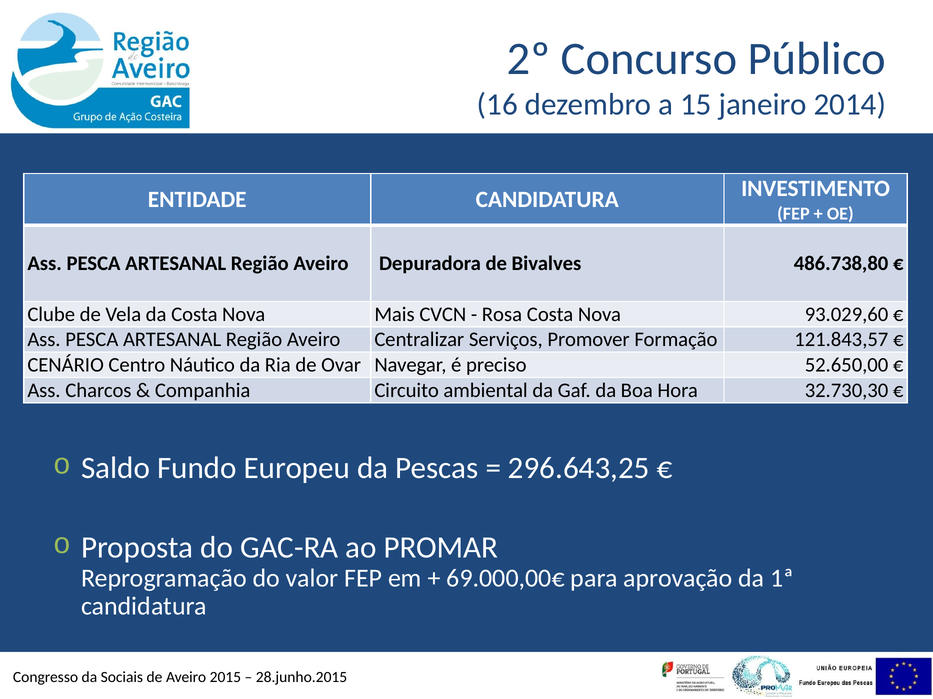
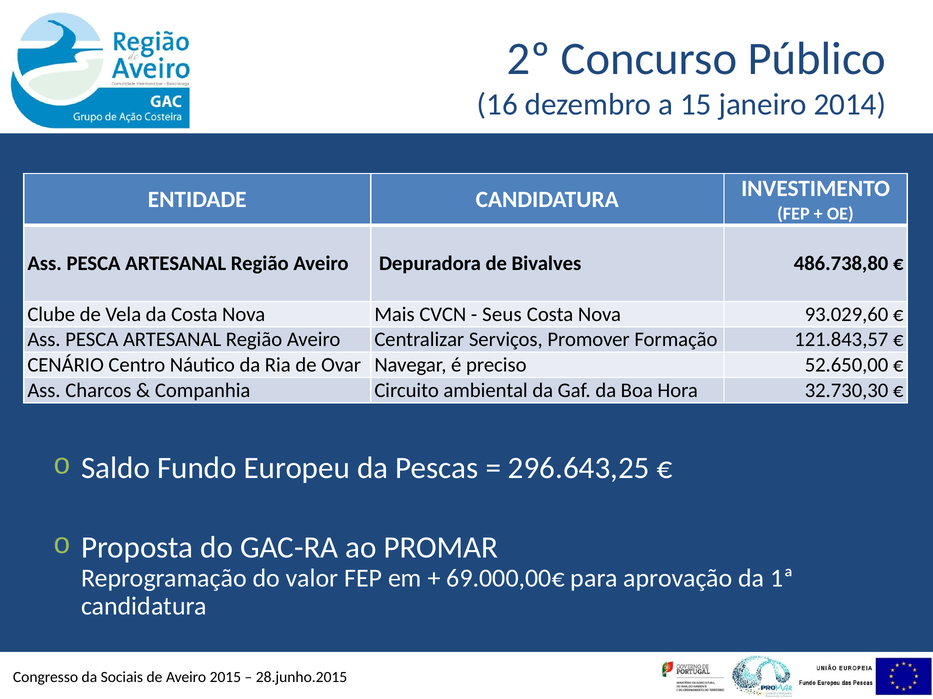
Rosa: Rosa -> Seus (502, 315)
